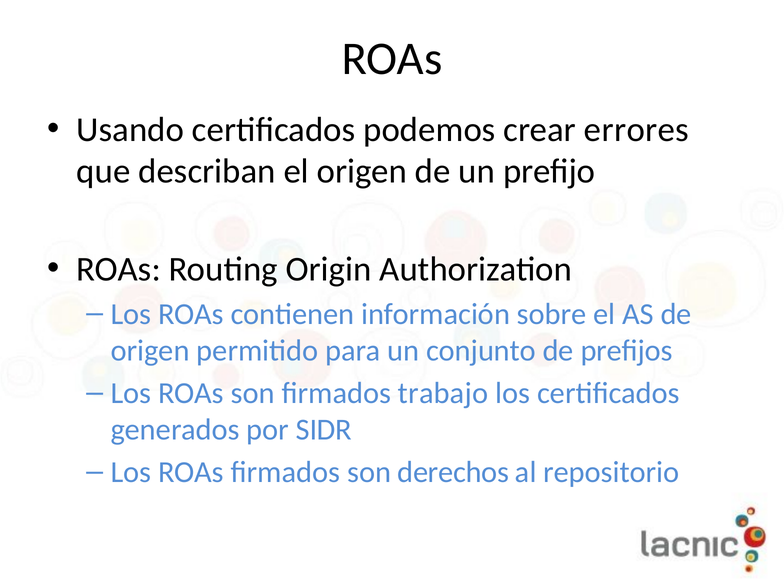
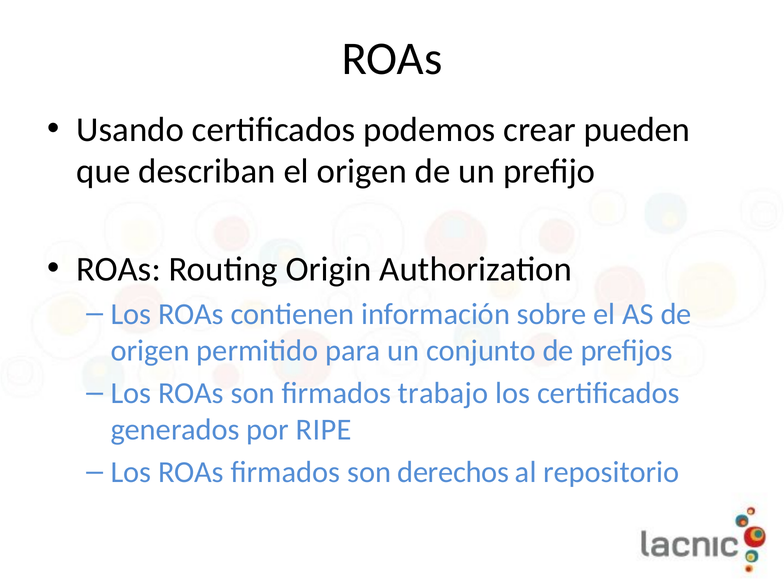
errores: errores -> pueden (637, 130)
SIDR: SIDR -> RIPE (324, 430)
